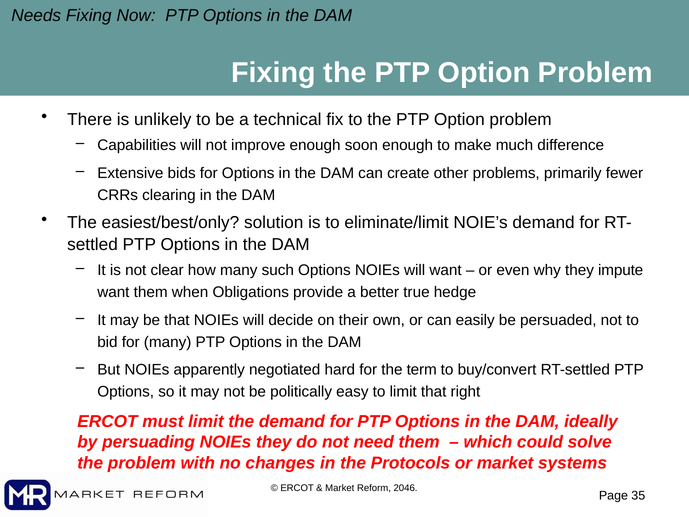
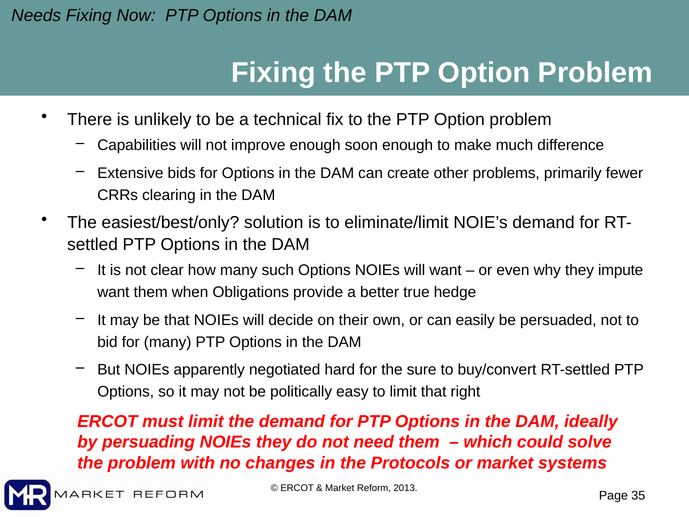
term: term -> sure (422, 370)
2046: 2046 -> 2013 (406, 488)
